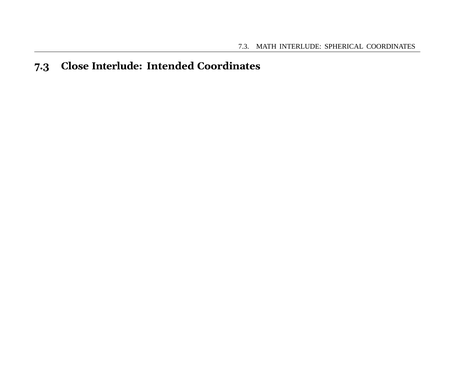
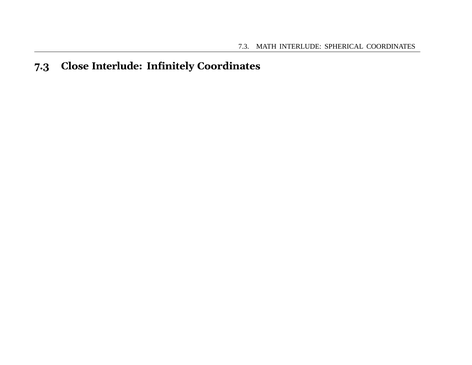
Intended: Intended -> Infinitely (170, 66)
